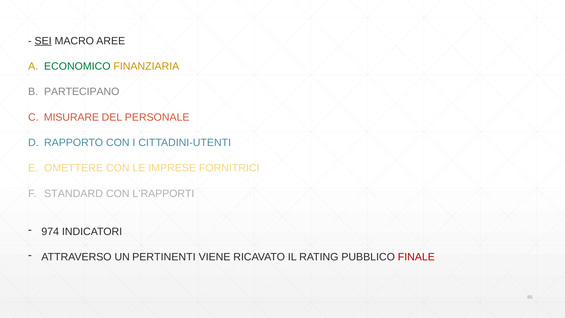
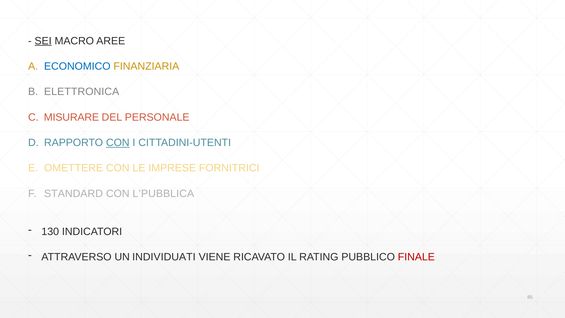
ECONOMICO colour: green -> blue (77, 66)
PARTECIPANO: PARTECIPANO -> ELETTRONICA (82, 92)
CON underline: none -> present (118, 143)
L’RAPPORTI: L’RAPPORTI -> L’PUBBLICA (163, 193)
974: 974 -> 130 (50, 232)
PERTINENTI: PERTINENTI -> INDIVIDUATI (164, 257)
